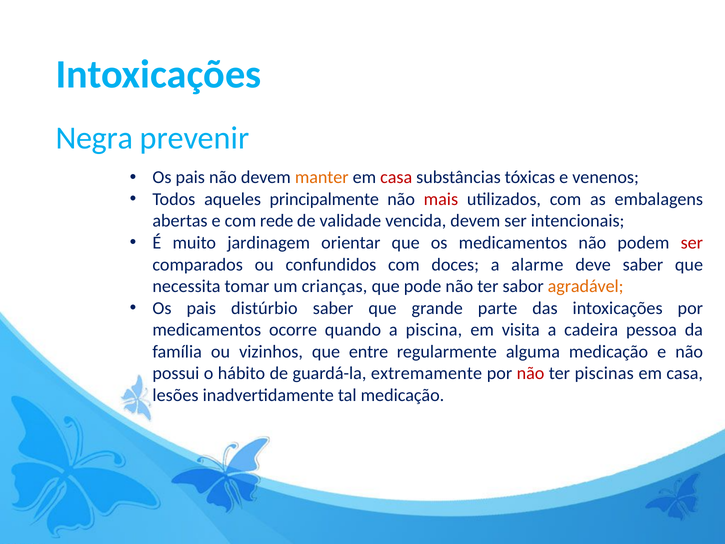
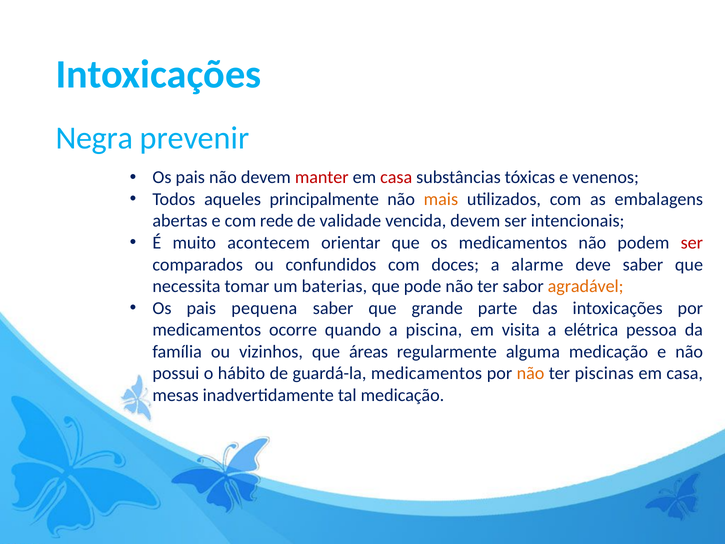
manter colour: orange -> red (322, 177)
mais colour: red -> orange (441, 199)
jardinagem: jardinagem -> acontecem (269, 243)
crianças: crianças -> baterias (334, 286)
distúrbio: distúrbio -> pequena (264, 308)
cadeira: cadeira -> elétrica (591, 330)
entre: entre -> áreas (369, 351)
guardá-la extremamente: extremamente -> medicamentos (427, 373)
não colour: red -> orange (531, 373)
lesões: lesões -> mesas (176, 395)
